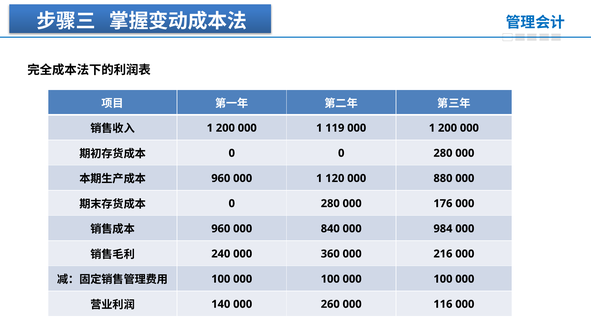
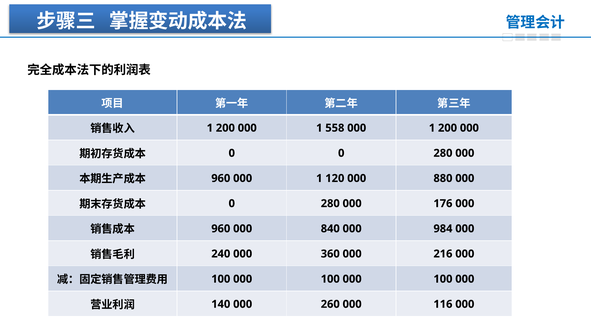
119: 119 -> 558 (335, 128)
